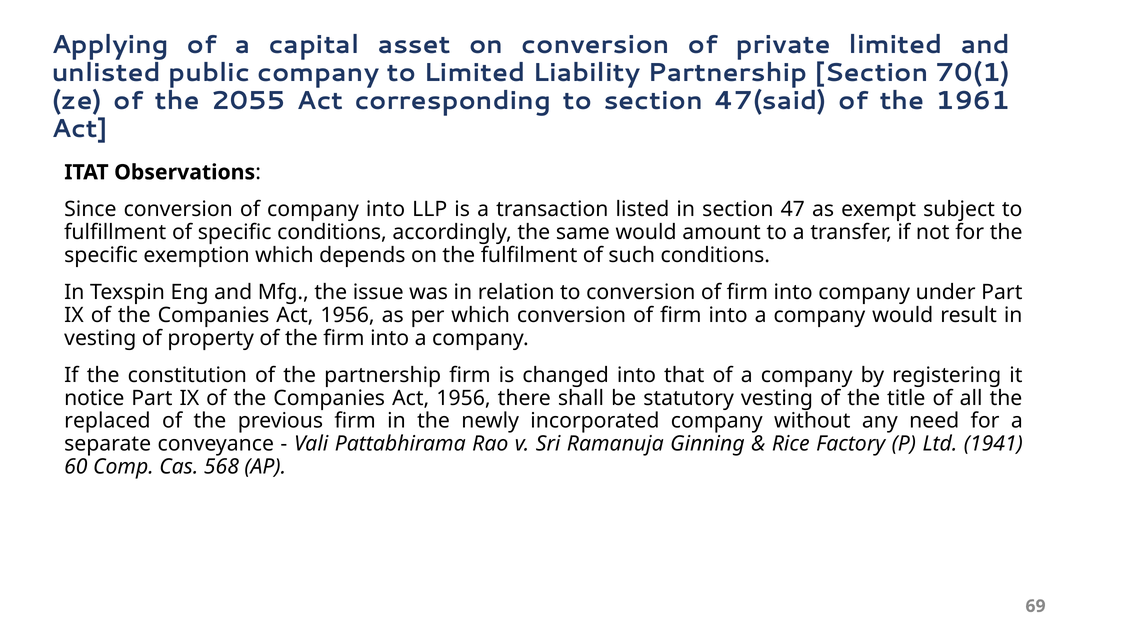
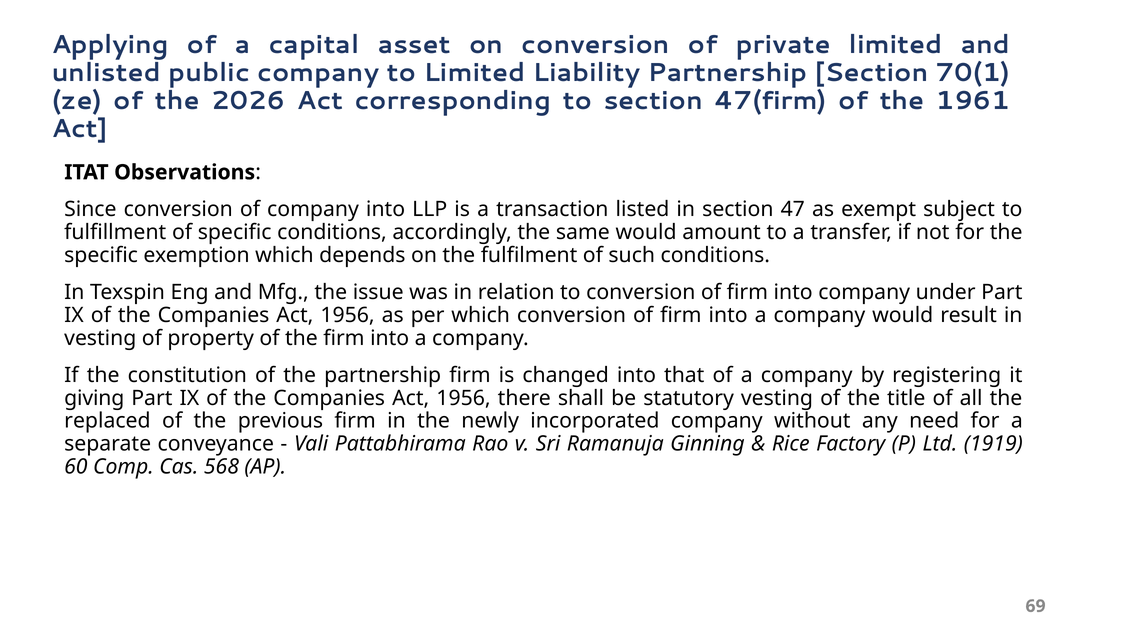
2055: 2055 -> 2026 (248, 101)
47(said: 47(said -> 47(firm (771, 101)
notice: notice -> giving (94, 399)
1941: 1941 -> 1919 (993, 444)
